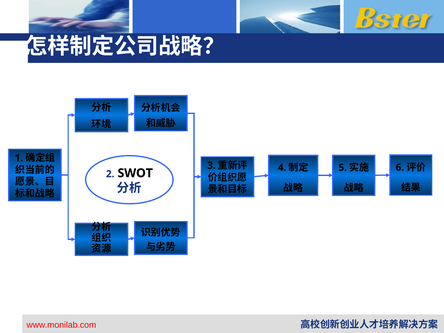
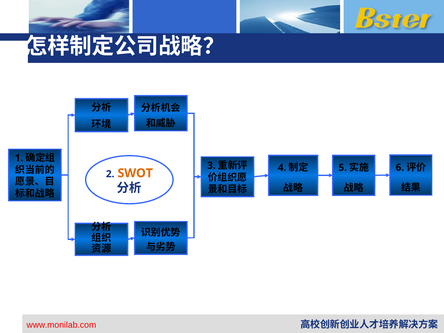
SWOT colour: black -> orange (135, 173)
